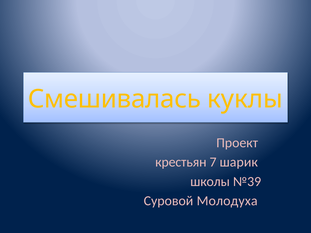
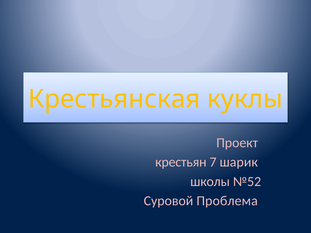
Смешивалась: Смешивалась -> Крестьянская (114, 99)
№39: №39 -> №52 (247, 182)
Молодуха: Молодуха -> Проблема (227, 201)
